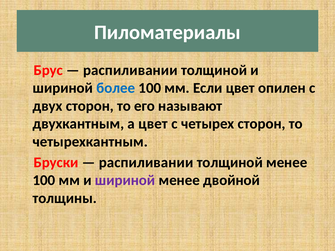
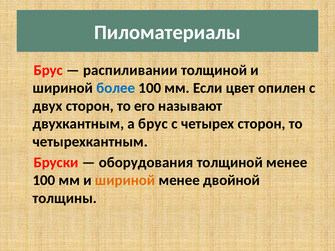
а цвет: цвет -> брус (153, 124)
распиливании: распиливании -> оборудования (146, 163)
шириной colour: purple -> orange (125, 180)
